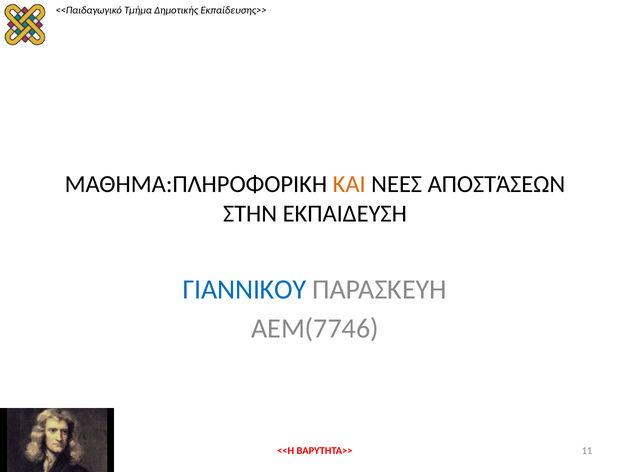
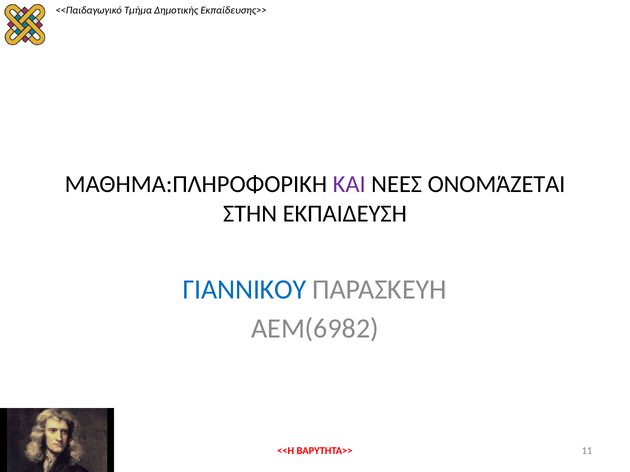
ΚΑΙ colour: orange -> purple (349, 184)
ΑΠΟΣΤΆΣΕΩΝ: ΑΠΟΣΤΆΣΕΩΝ -> ΟΝΟΜΆΖΕΤΑΙ (496, 184)
ΑΕΜ(7746: ΑΕΜ(7746 -> ΑΕΜ(6982 (315, 329)
